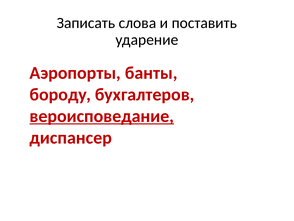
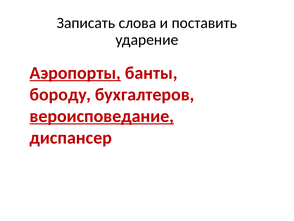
Аэропорты underline: none -> present (75, 73)
